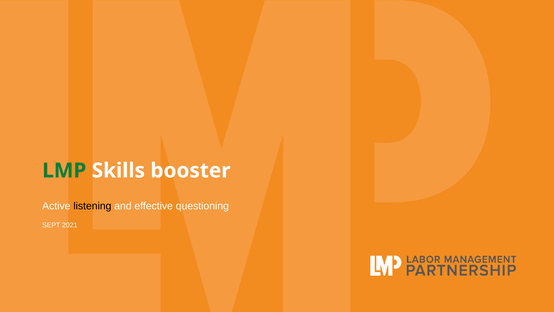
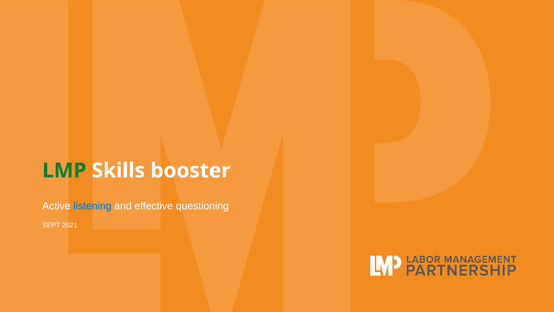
listening colour: black -> blue (92, 206)
